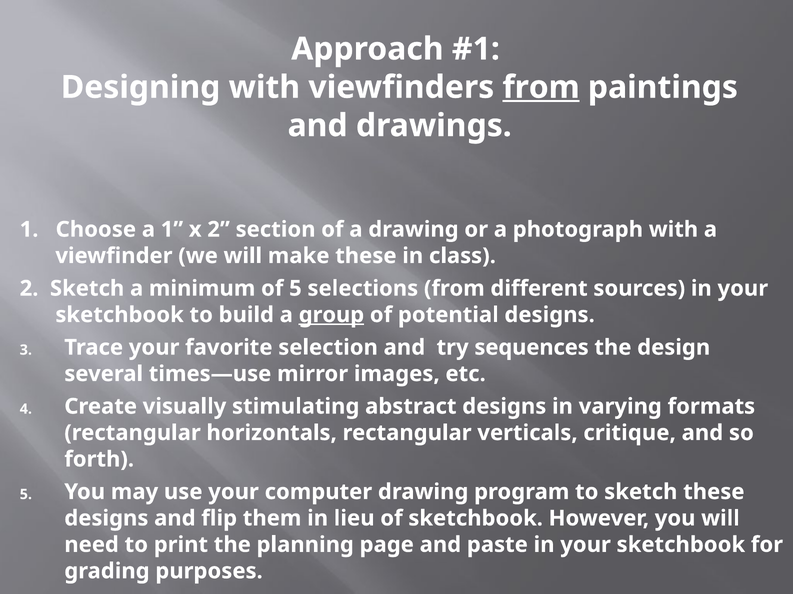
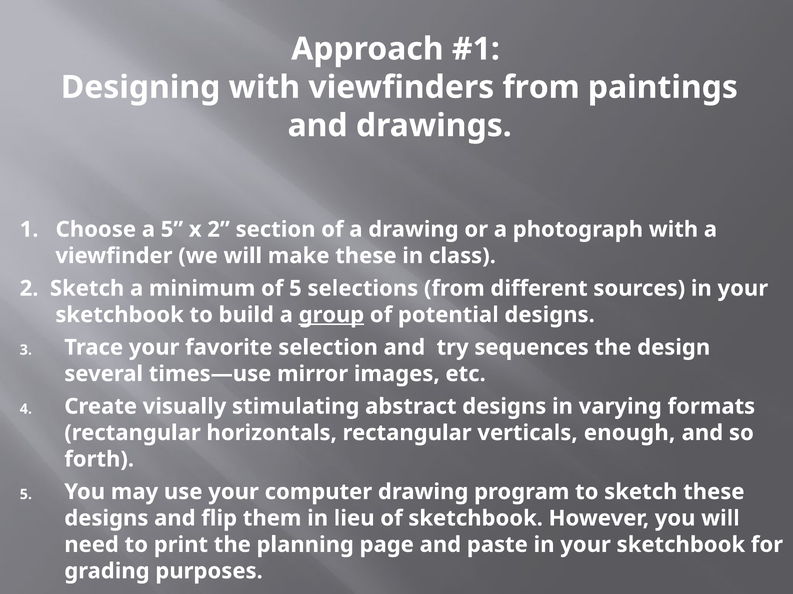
from underline: present -> none (541, 87)
a 1: 1 -> 5 (172, 230)
critique: critique -> enough (630, 433)
